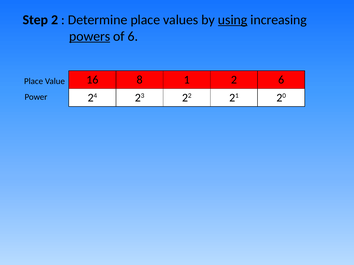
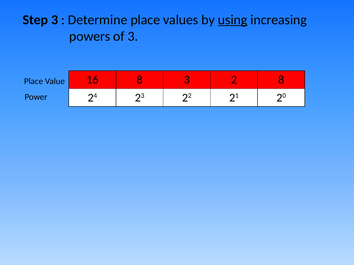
Step 2: 2 -> 3 (55, 20)
powers underline: present -> none (90, 36)
of 6: 6 -> 3 (133, 36)
8 1: 1 -> 3 (187, 80)
2 6: 6 -> 8 (281, 80)
